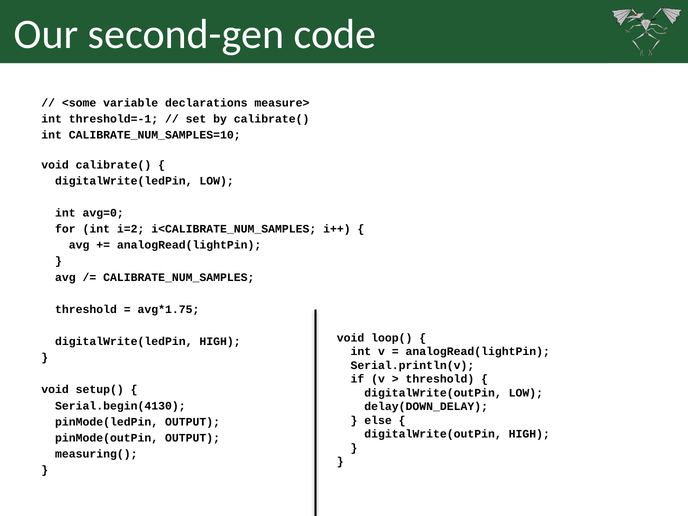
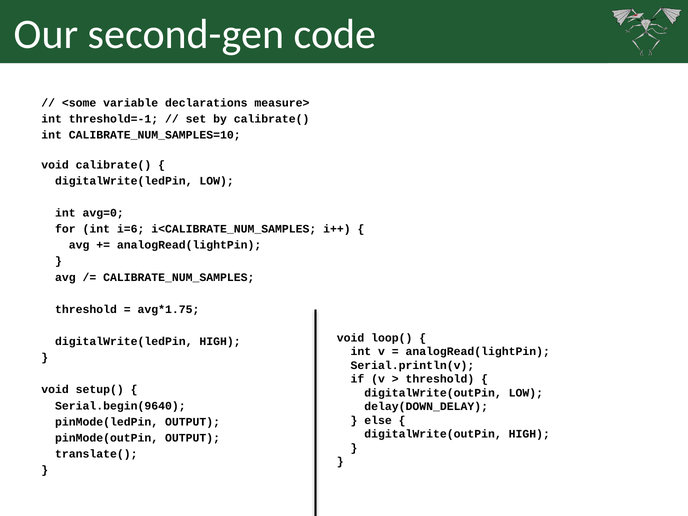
i=2: i=2 -> i=6 (131, 229)
Serial.begin(4130: Serial.begin(4130 -> Serial.begin(9640 (120, 406)
measuring(: measuring( -> translate( (96, 454)
